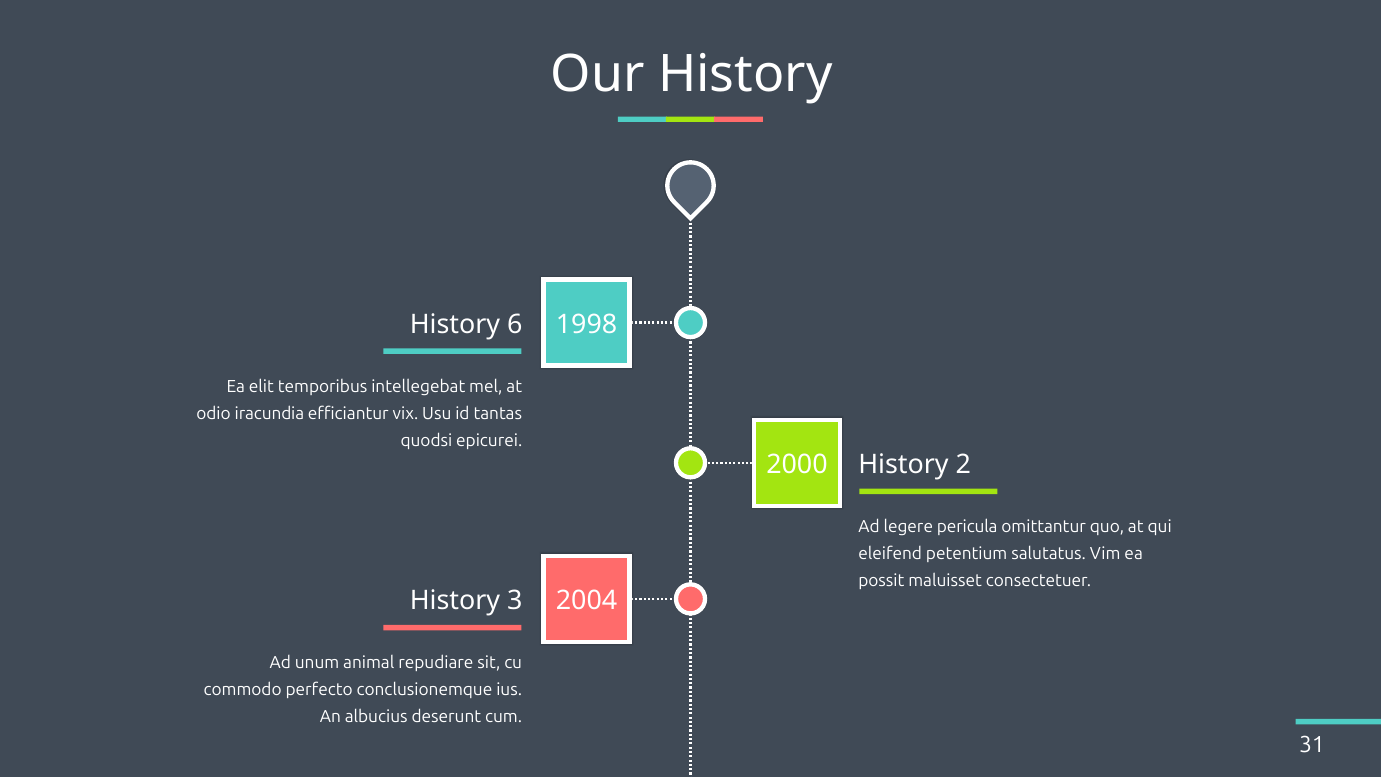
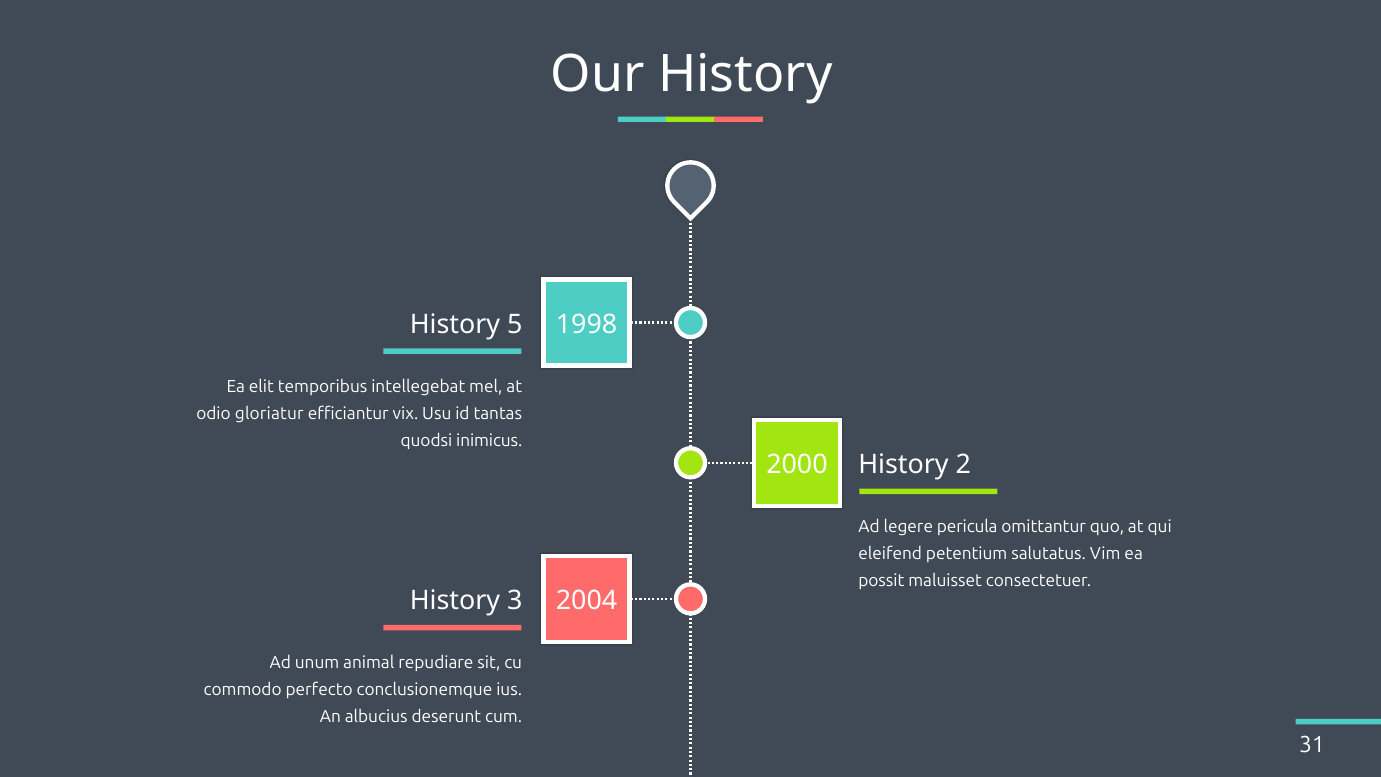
6: 6 -> 5 (515, 324)
iracundia: iracundia -> gloriatur (269, 413)
epicurei: epicurei -> inimicus (489, 440)
